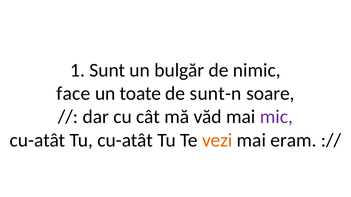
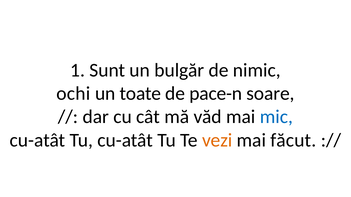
face: face -> ochi (73, 94)
sunt-n: sunt-n -> pace-n (216, 94)
mic colour: purple -> blue (276, 117)
eram: eram -> făcut (293, 140)
